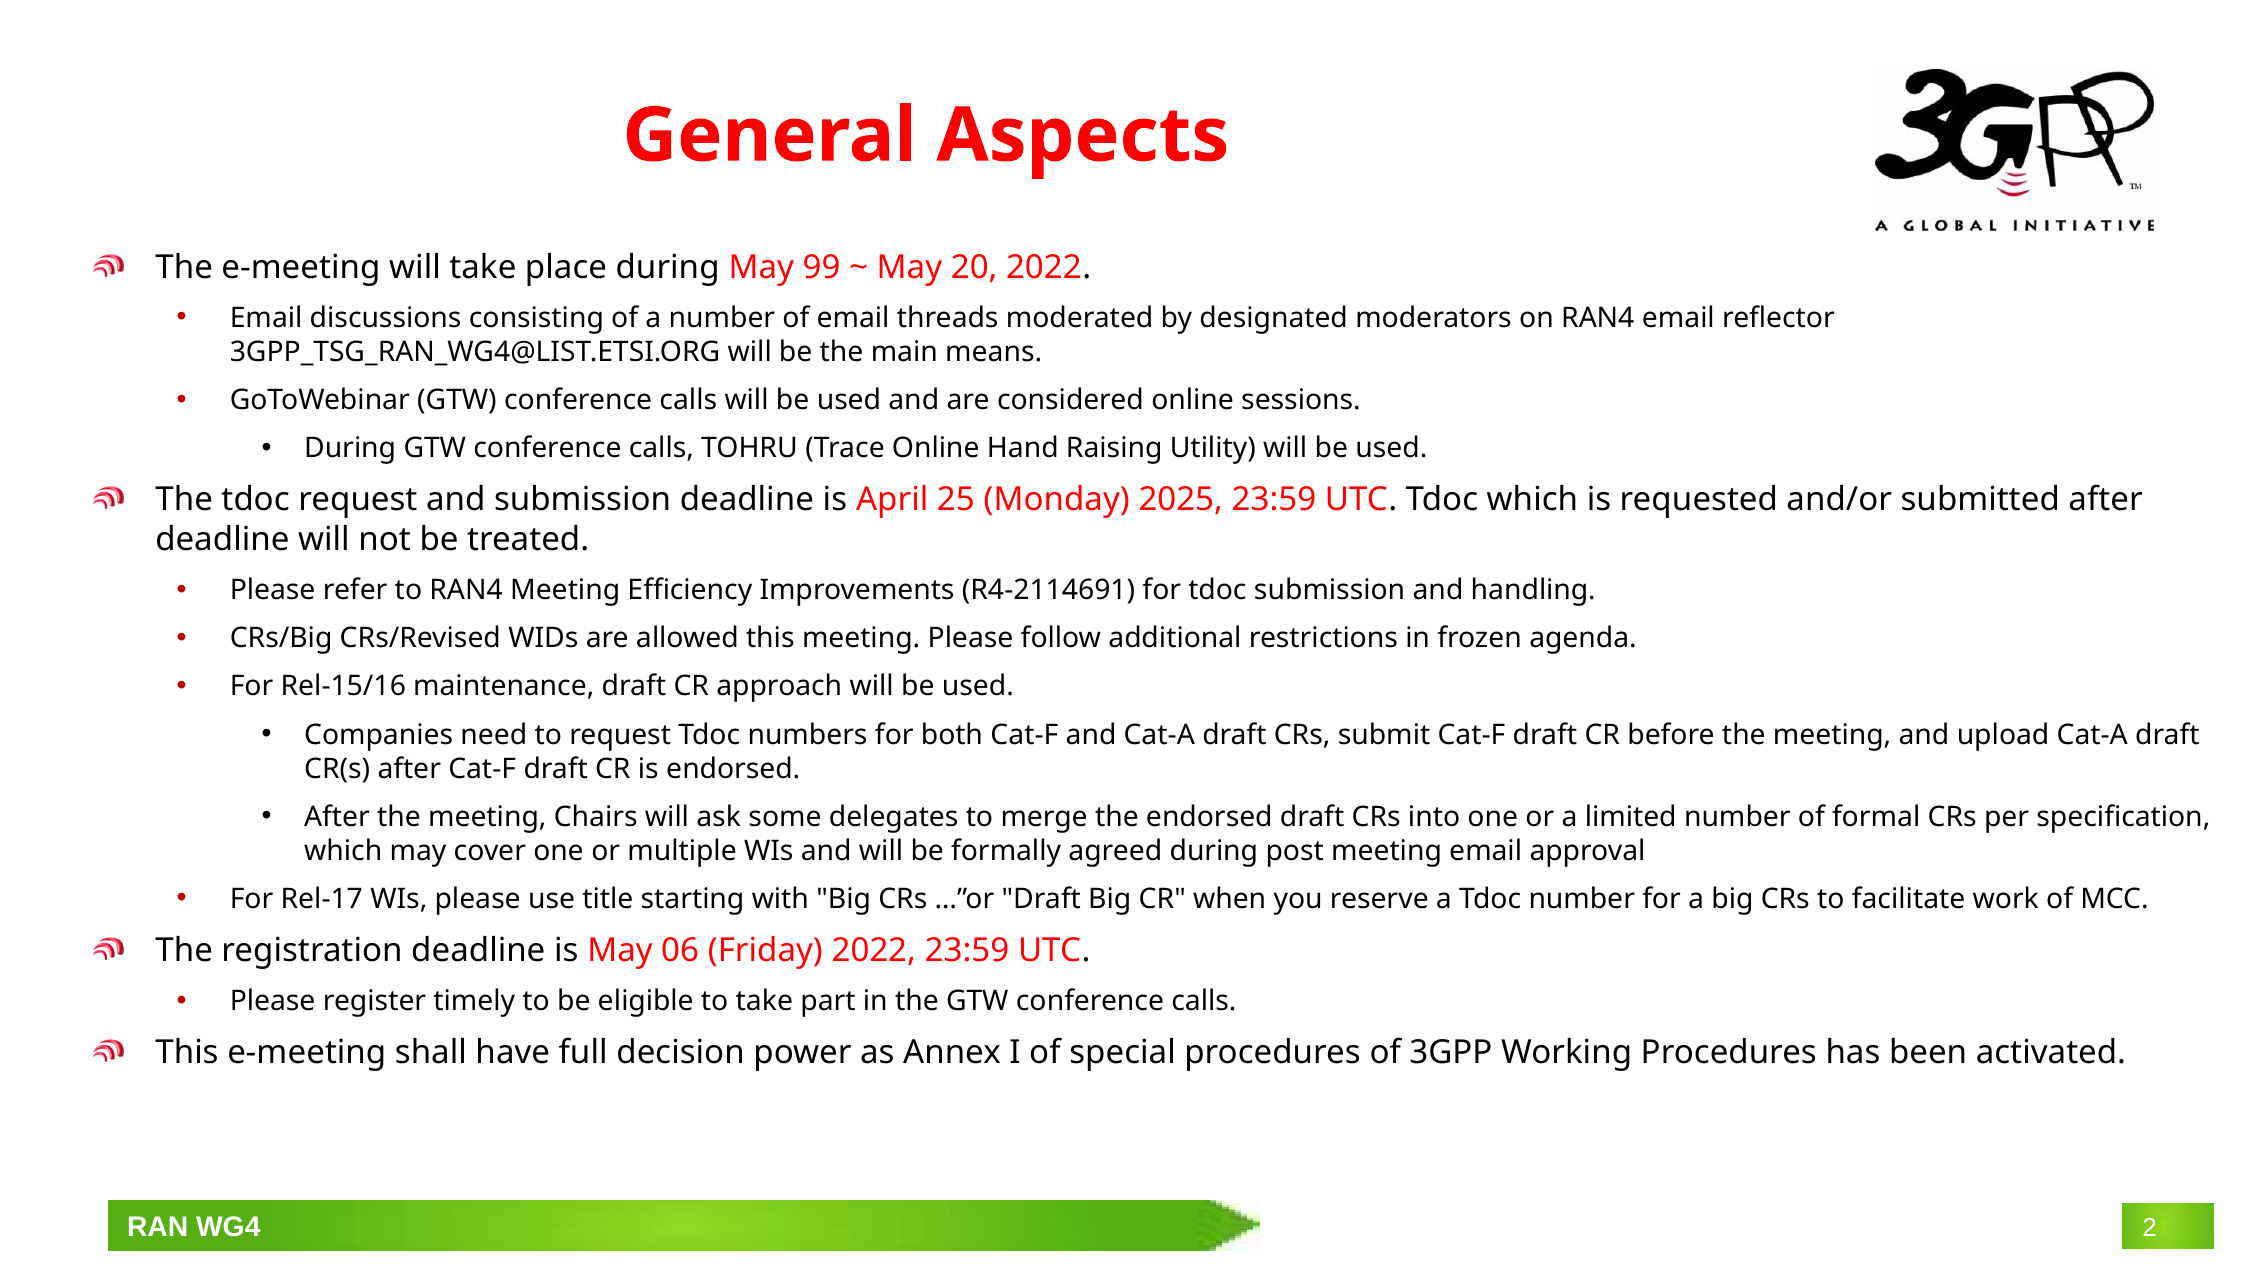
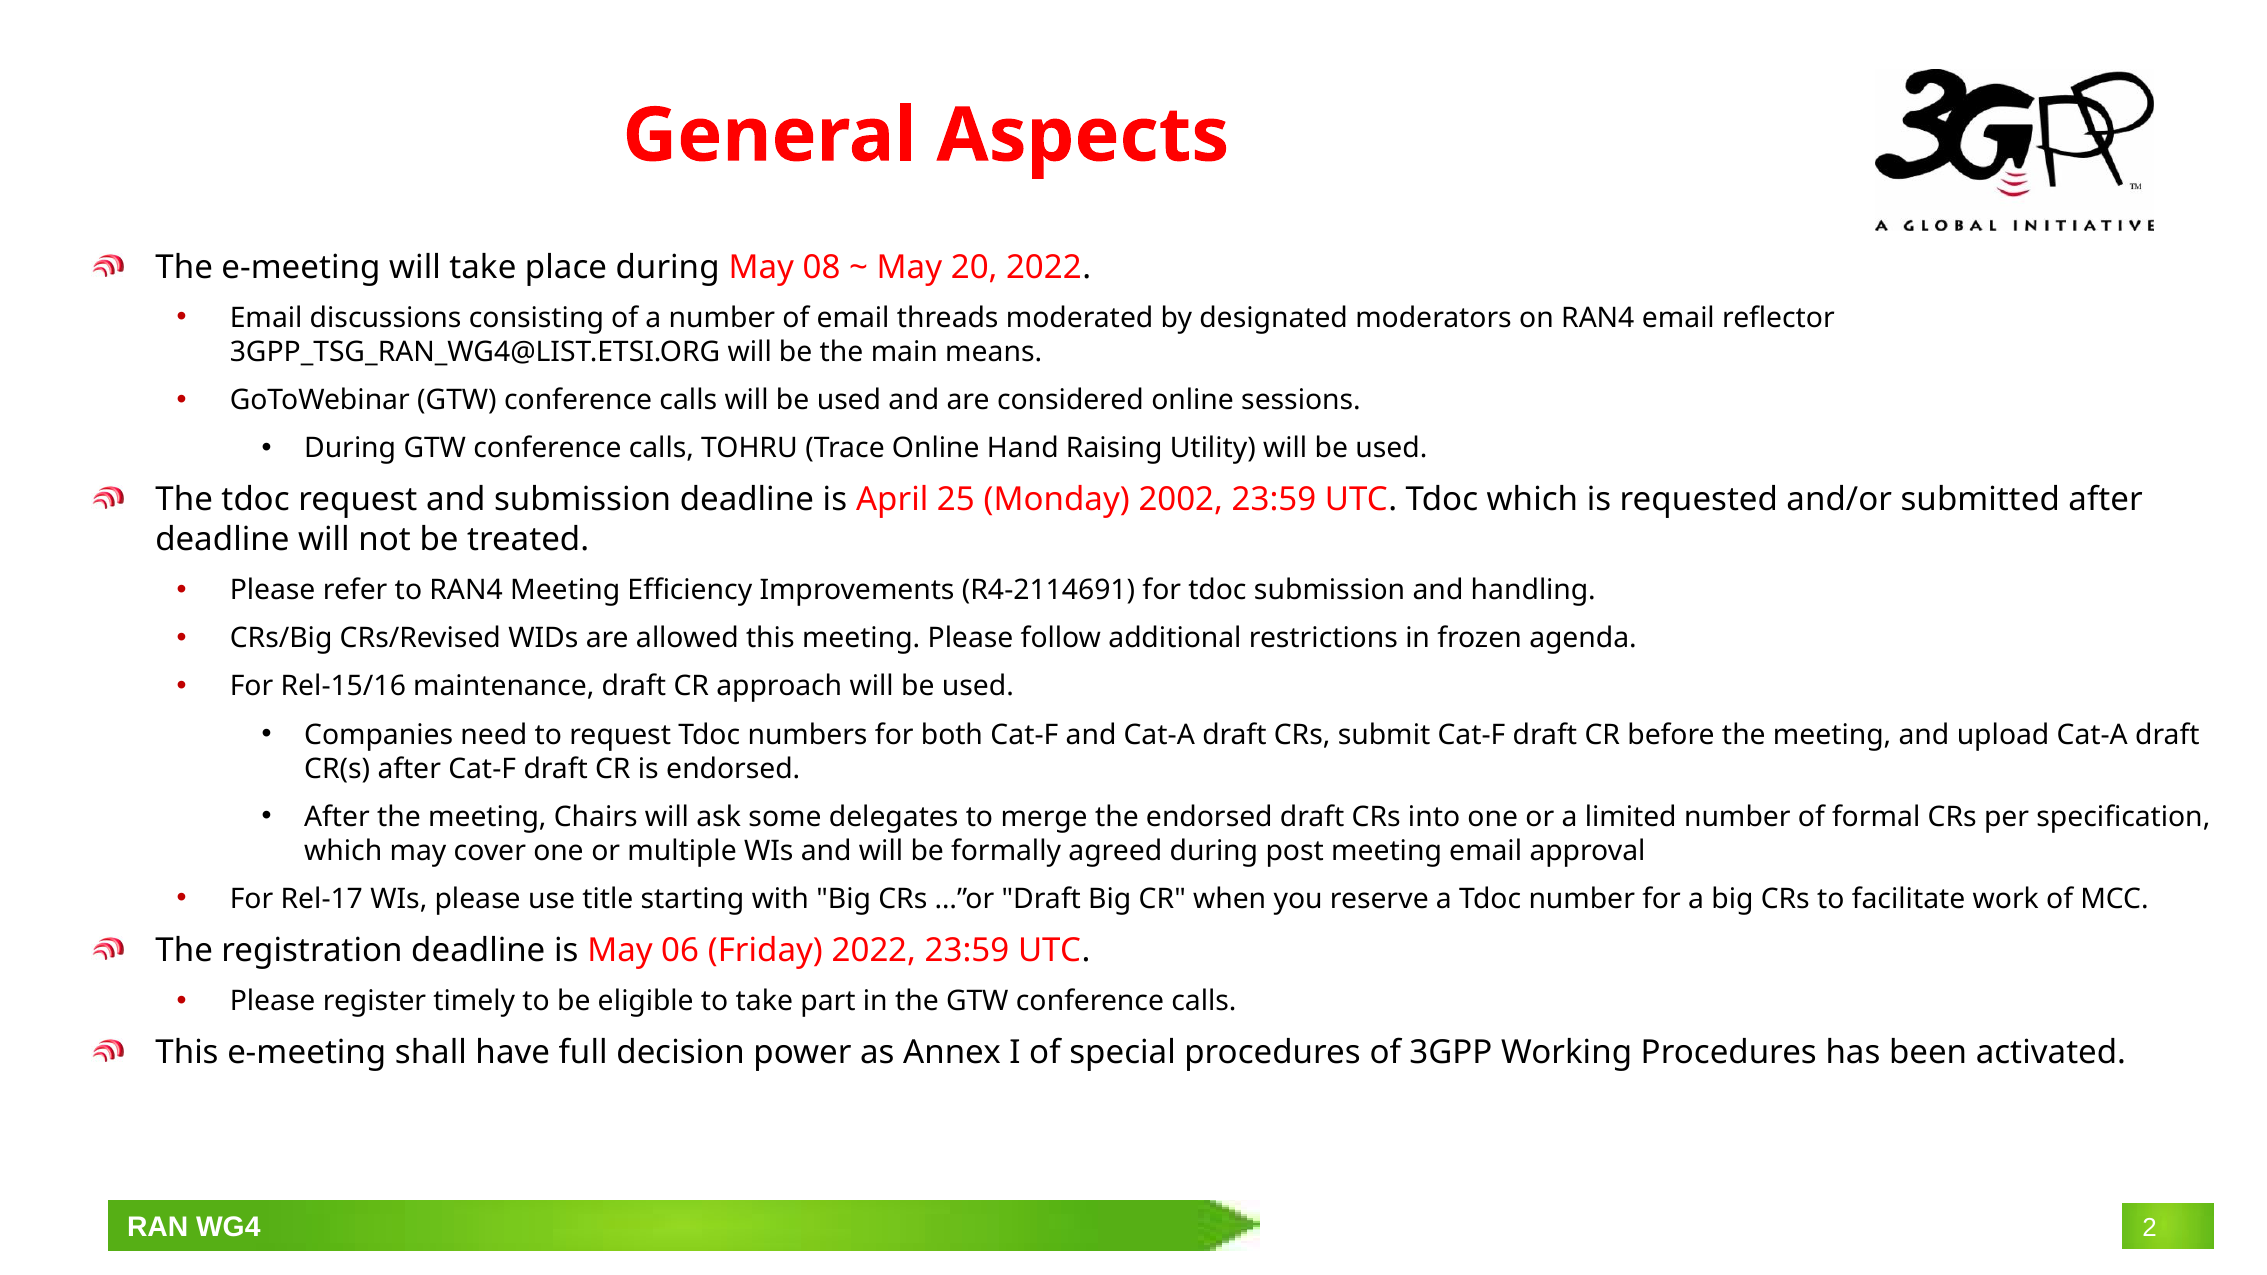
99: 99 -> 08 (822, 267)
2025: 2025 -> 2002 (1181, 500)
